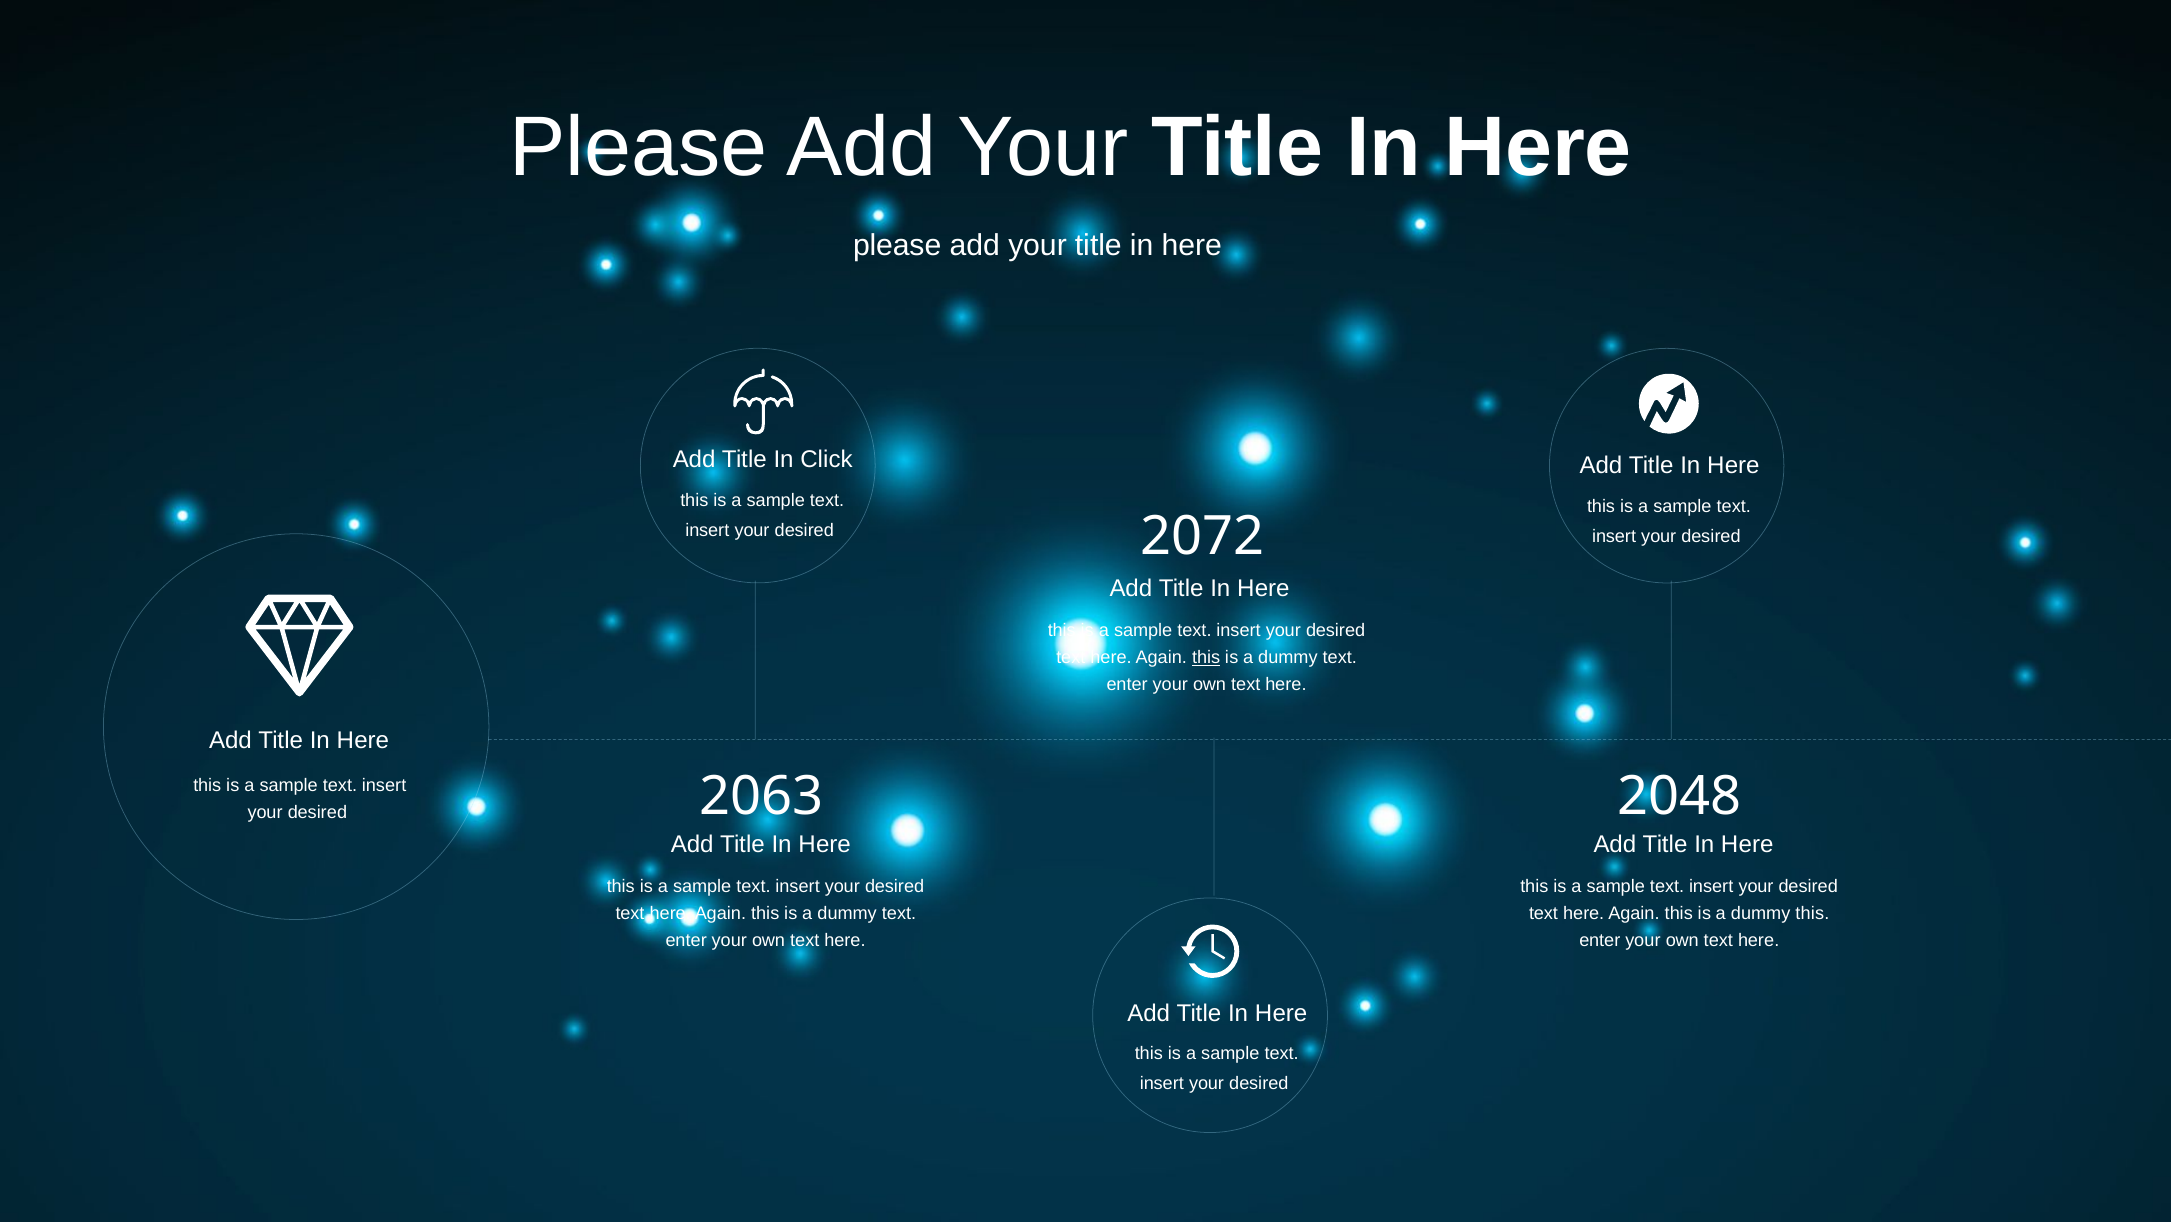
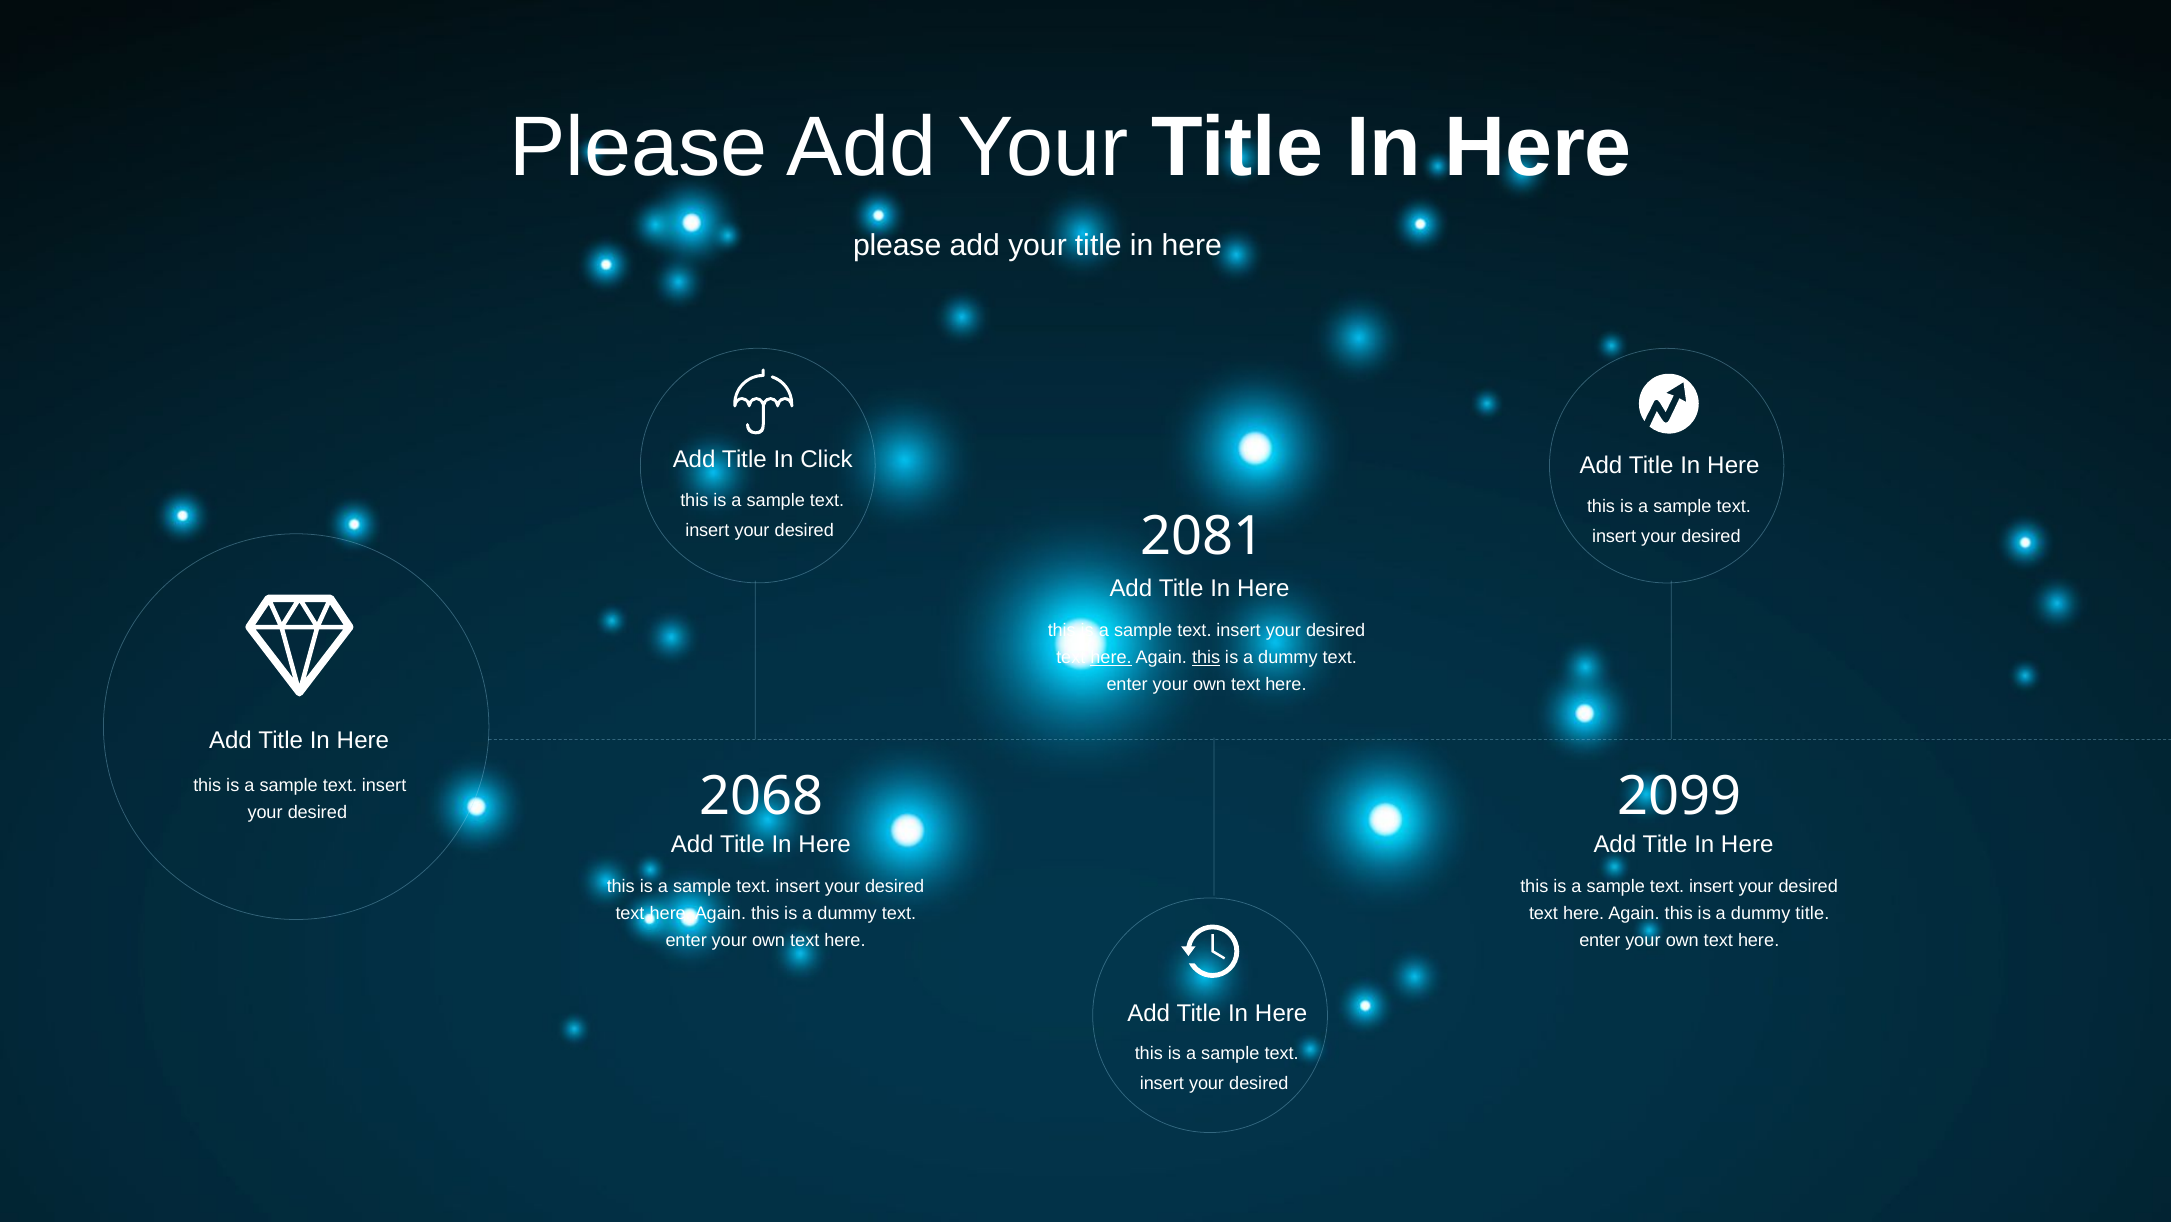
2072: 2072 -> 2081 (1202, 536)
here underline: none -> present (1111, 657)
2048: 2048 -> 2099 (1680, 796)
2063: 2063 -> 2068 (761, 796)
dummy this: this -> title (1812, 913)
